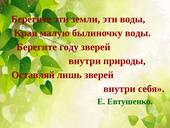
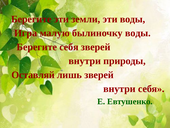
Края: Края -> Игра (26, 33)
Берегите году: году -> себя (69, 47)
